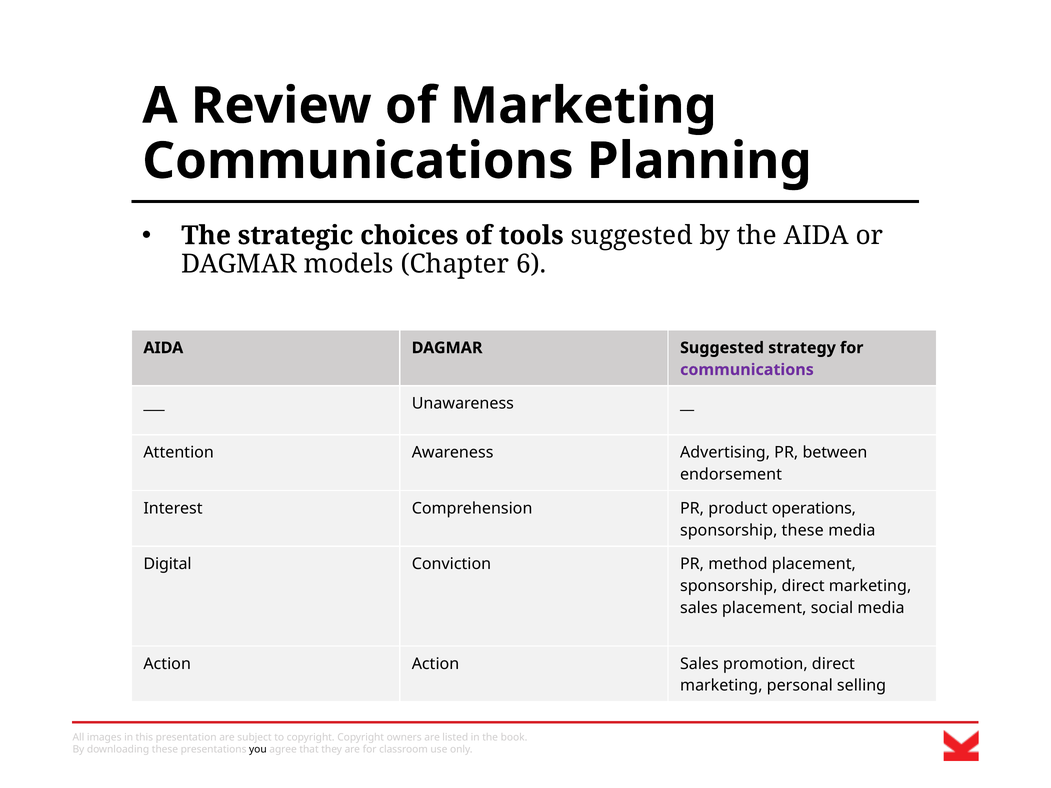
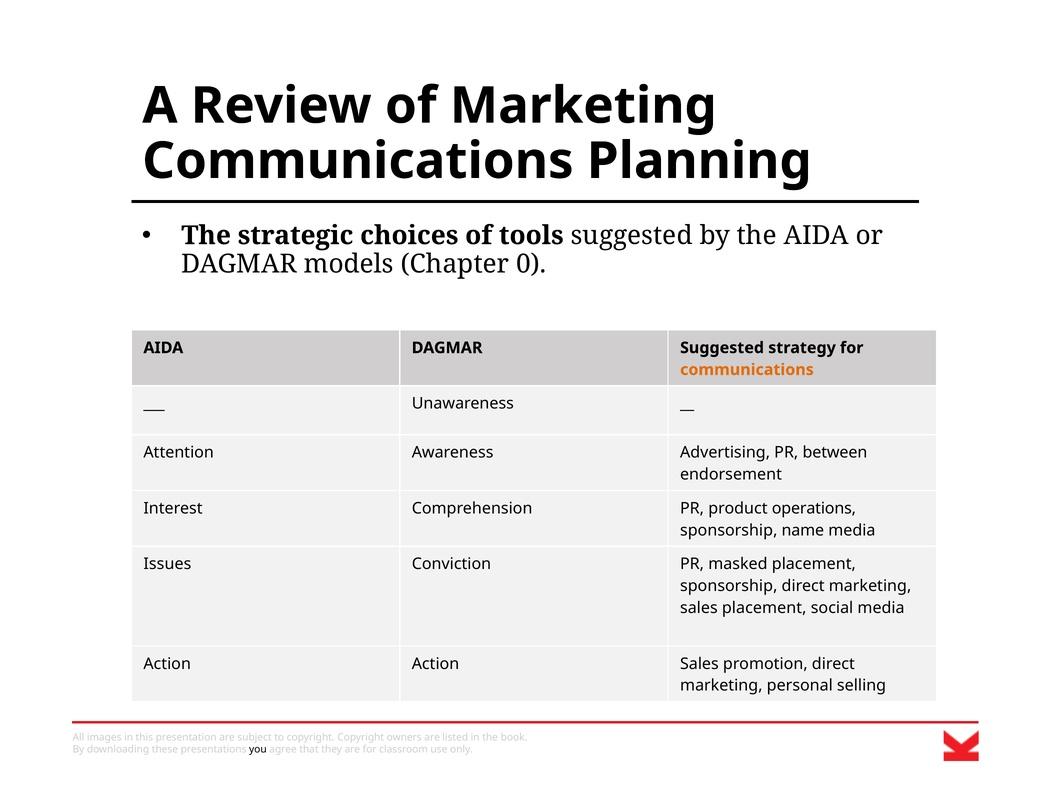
6: 6 -> 0 (531, 264)
communications colour: purple -> orange (747, 370)
sponsorship these: these -> name (803, 530)
Digital: Digital -> Issues (167, 564)
method: method -> masked (738, 564)
